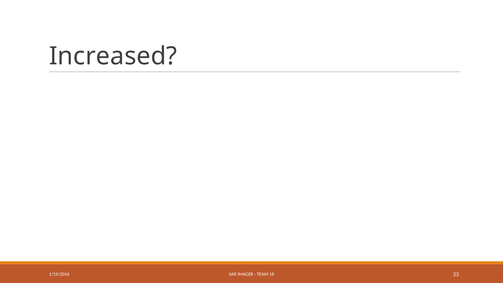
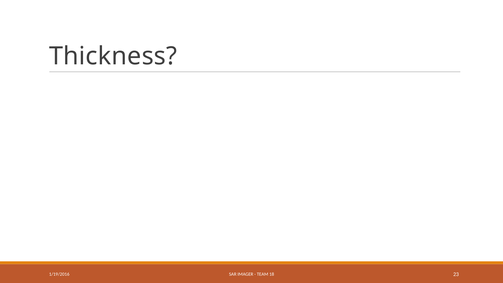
Increased: Increased -> Thickness (113, 56)
